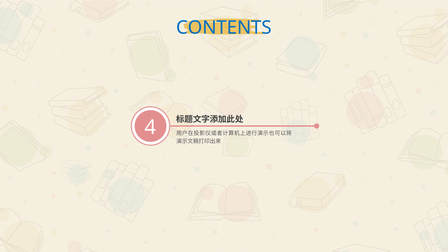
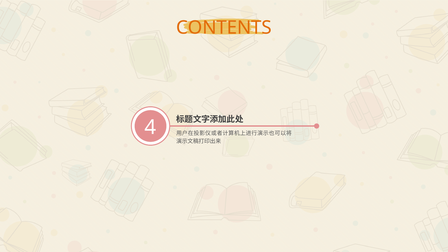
CONTENTS colour: blue -> orange (224, 28)
